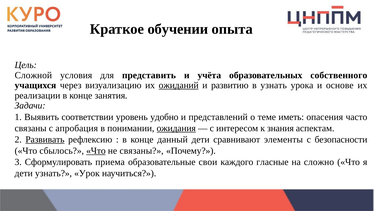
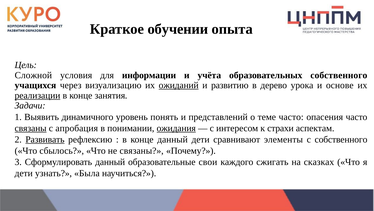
представить: представить -> информации (149, 75)
в узнать: узнать -> дерево (274, 85)
реализации underline: none -> present (37, 95)
соответствии: соответствии -> динамичного (87, 117)
удобно: удобно -> понять (164, 117)
теме иметь: иметь -> часто (291, 117)
связаны underline: none -> present (31, 128)
знания: знания -> страхи (280, 128)
с безопасности: безопасности -> собственного (341, 139)
Что underline: present -> none (96, 150)
Сформулировать приема: приема -> данный (110, 161)
гласные: гласные -> сжигать (272, 161)
сложно: сложно -> сказках (319, 161)
Урок: Урок -> Была (87, 173)
